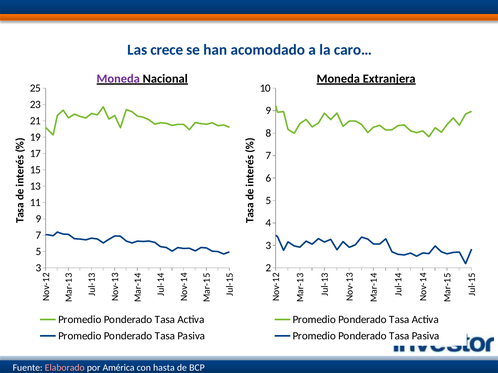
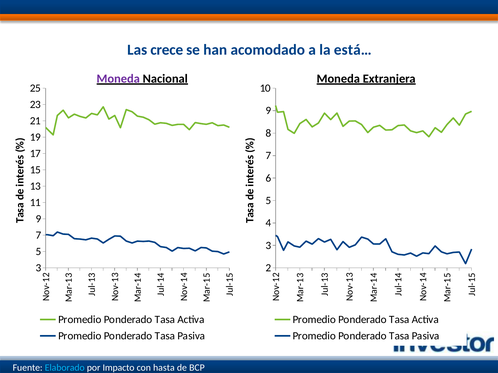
caro…: caro… -> está… (353, 50)
Elaborado colour: pink -> light blue (65, 368)
América: América -> Impacto (119, 368)
